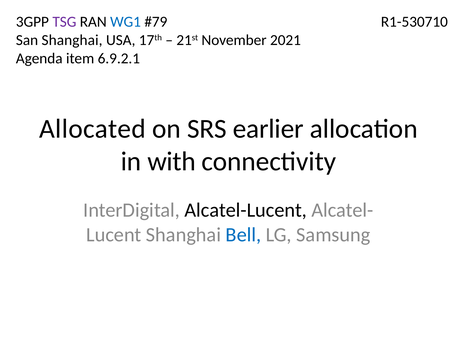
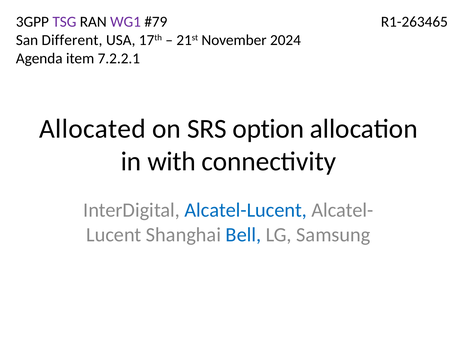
WG1 colour: blue -> purple (126, 22)
R1-530710: R1-530710 -> R1-263465 (414, 22)
San Shanghai: Shanghai -> Different (72, 40)
2021: 2021 -> 2024 (285, 40)
6.9.2.1: 6.9.2.1 -> 7.2.2.1 (119, 58)
earlier: earlier -> option (268, 129)
Alcatel-Lucent colour: black -> blue (246, 210)
